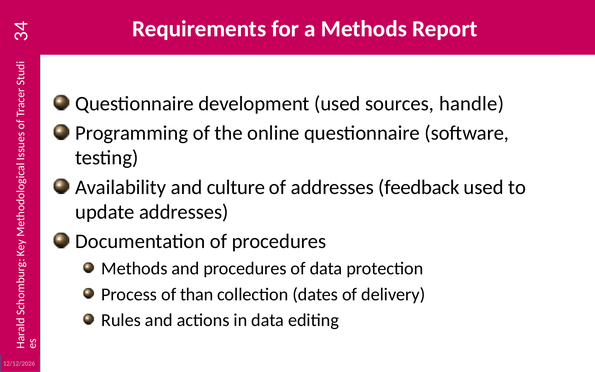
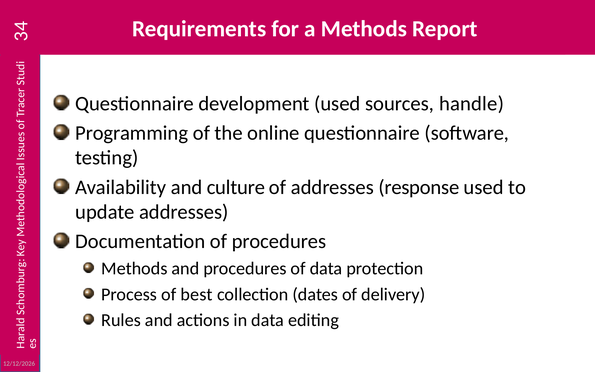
feedback: feedback -> response (419, 187)
than: than -> best (197, 294)
